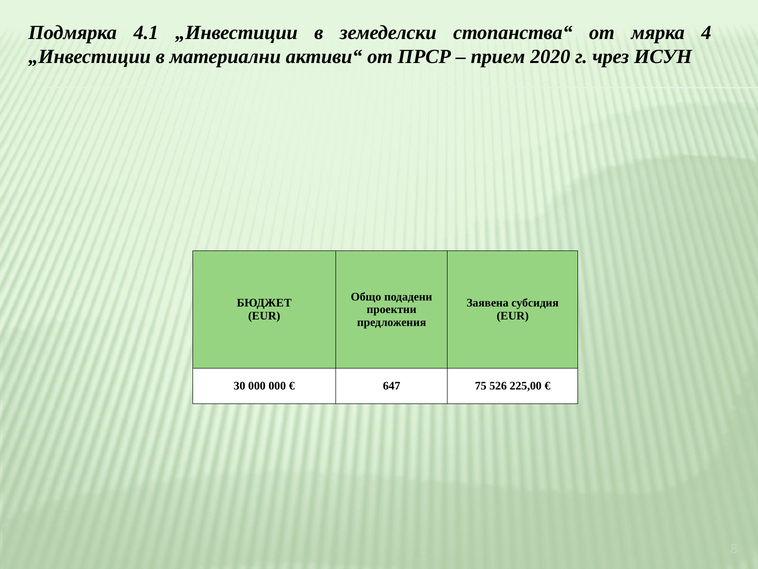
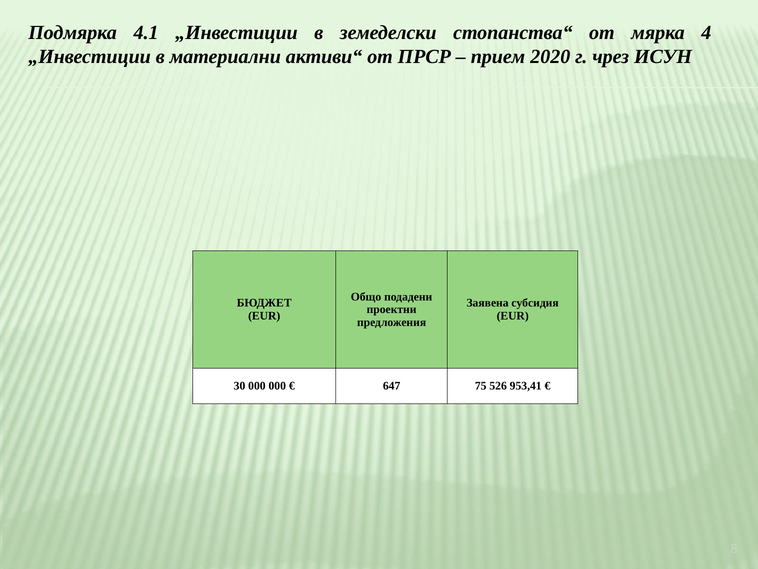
225,00: 225,00 -> 953,41 (526, 386)
